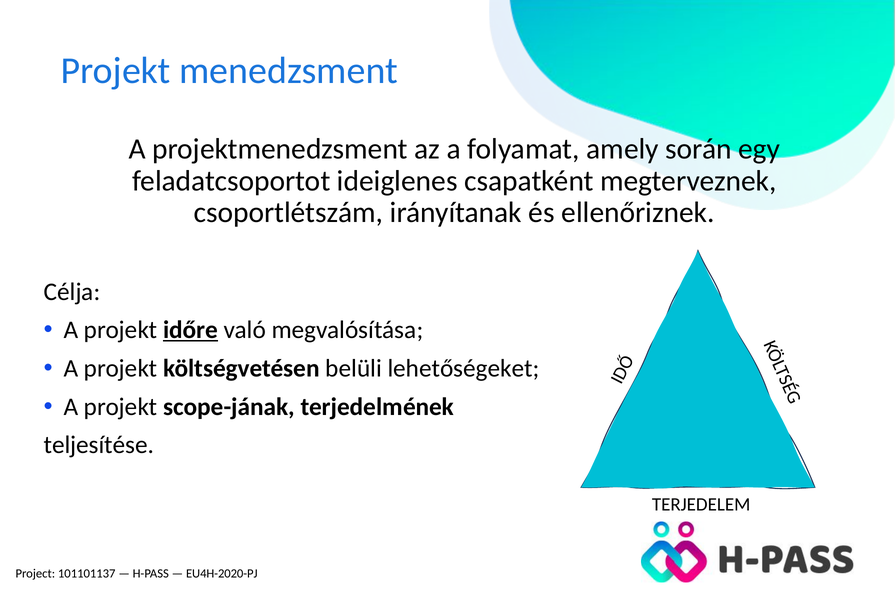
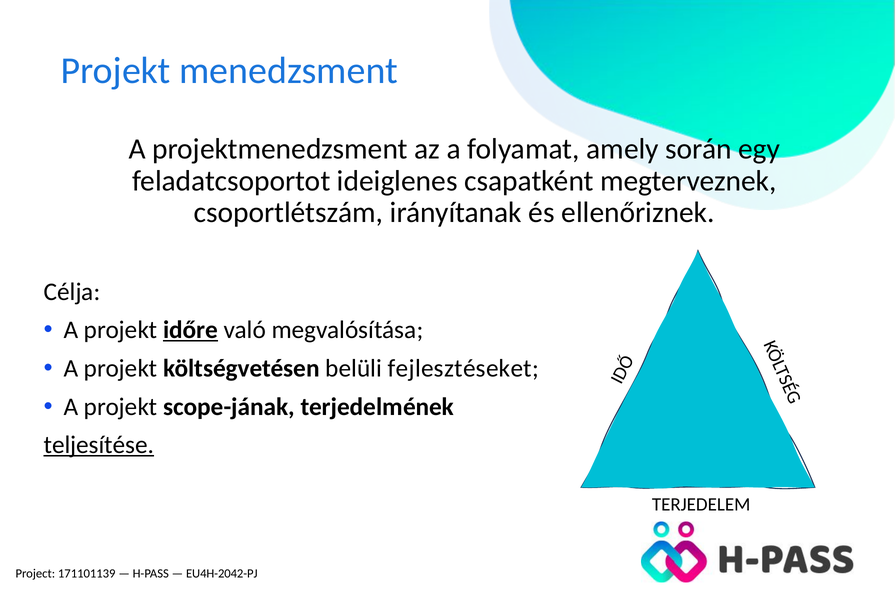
lehetőségeket: lehetőségeket -> fejlesztéseket (463, 369)
teljesítése underline: none -> present (99, 445)
101101137: 101101137 -> 171101139 (87, 574)
EU4H-2020-PJ: EU4H-2020-PJ -> EU4H-2042-PJ (222, 574)
